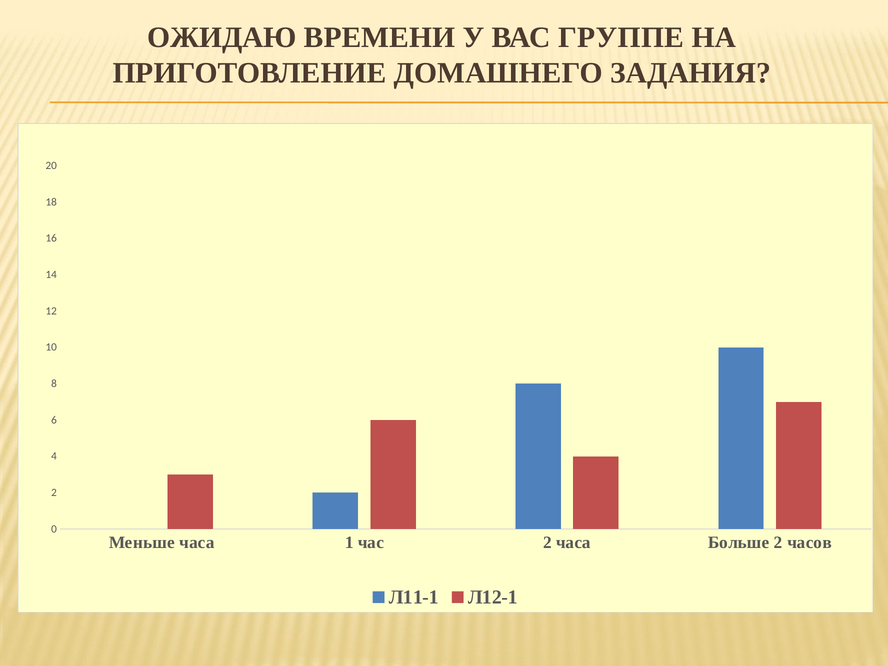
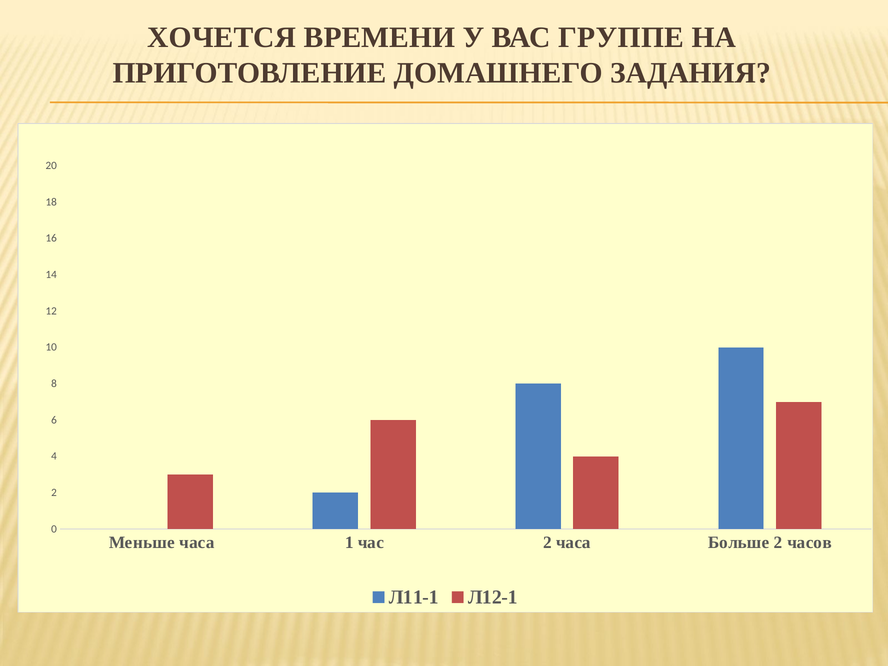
ОЖИДАЮ: ОЖИДАЮ -> ХОЧЕТСЯ (222, 38)
